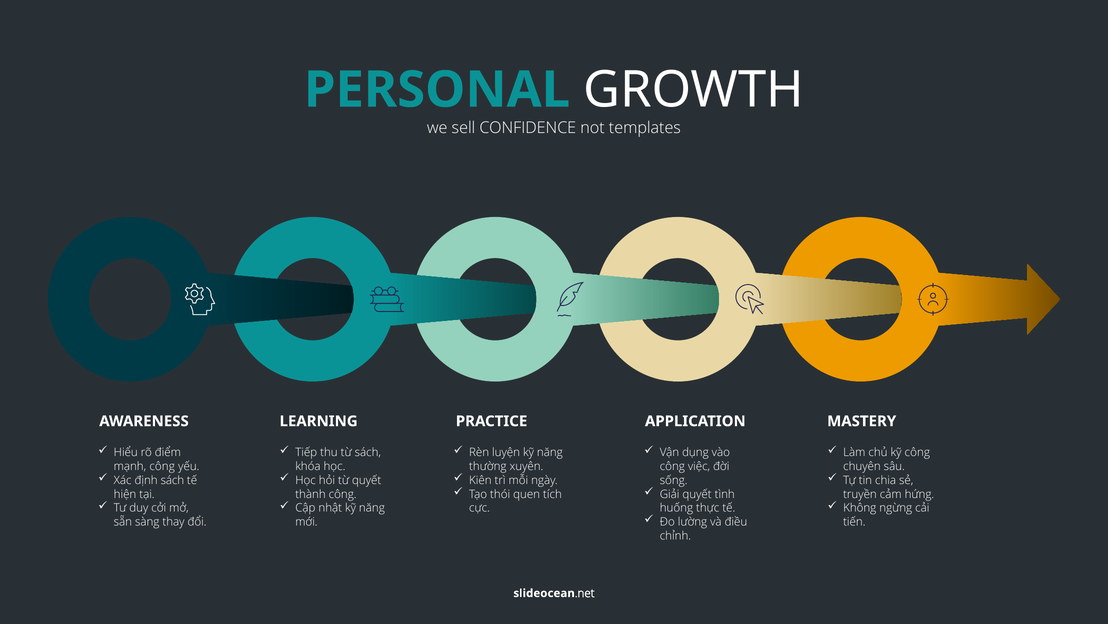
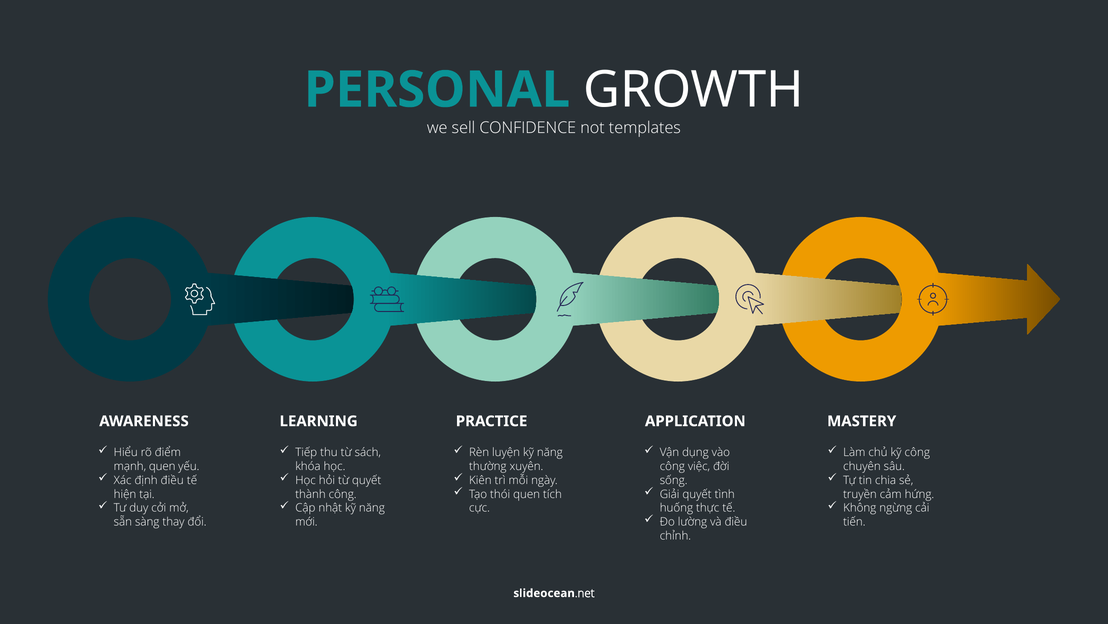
mạnh công: công -> quen (162, 466)
định sách: sách -> điều (172, 480)
